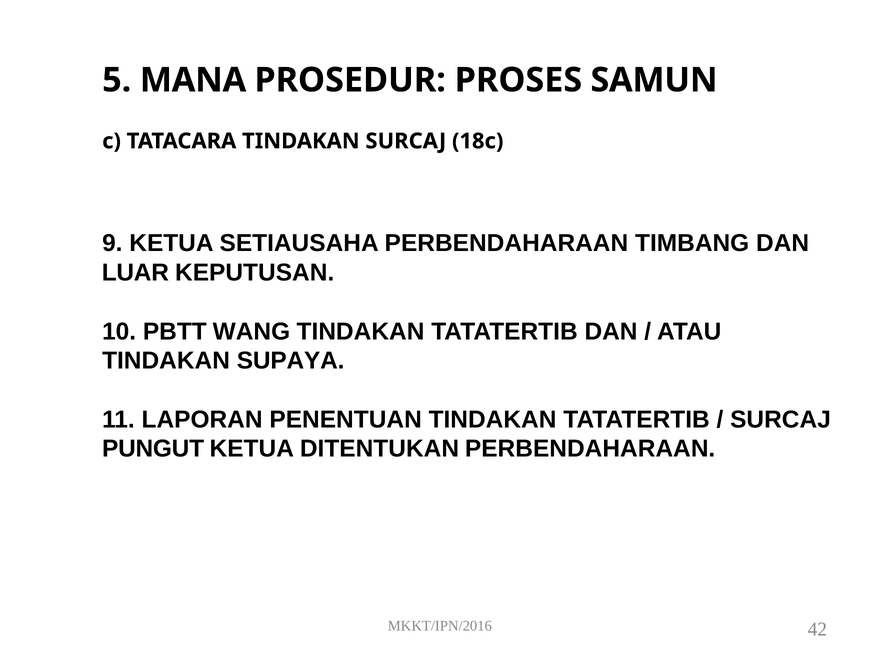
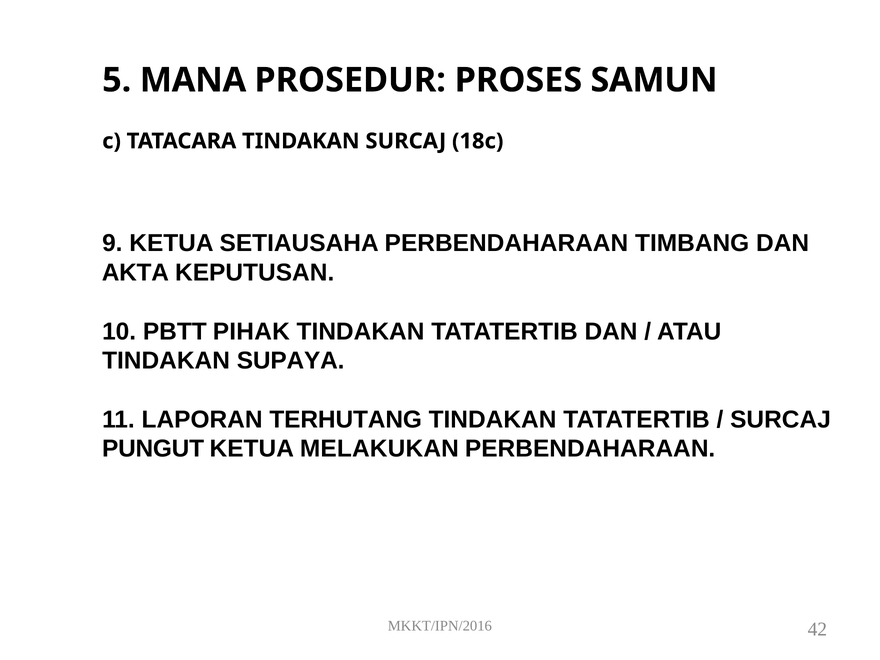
LUAR: LUAR -> AKTA (135, 273)
WANG: WANG -> PIHAK (251, 331)
PENENTUAN: PENENTUAN -> TERHUTANG (346, 419)
DITENTUKAN: DITENTUKAN -> MELAKUKAN (379, 449)
